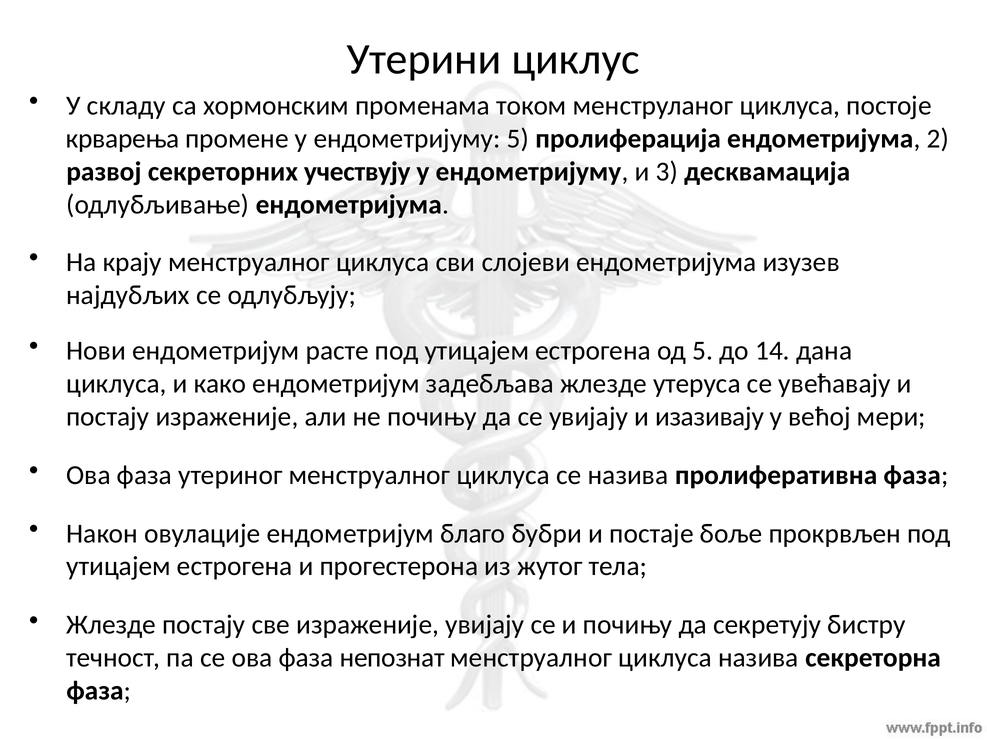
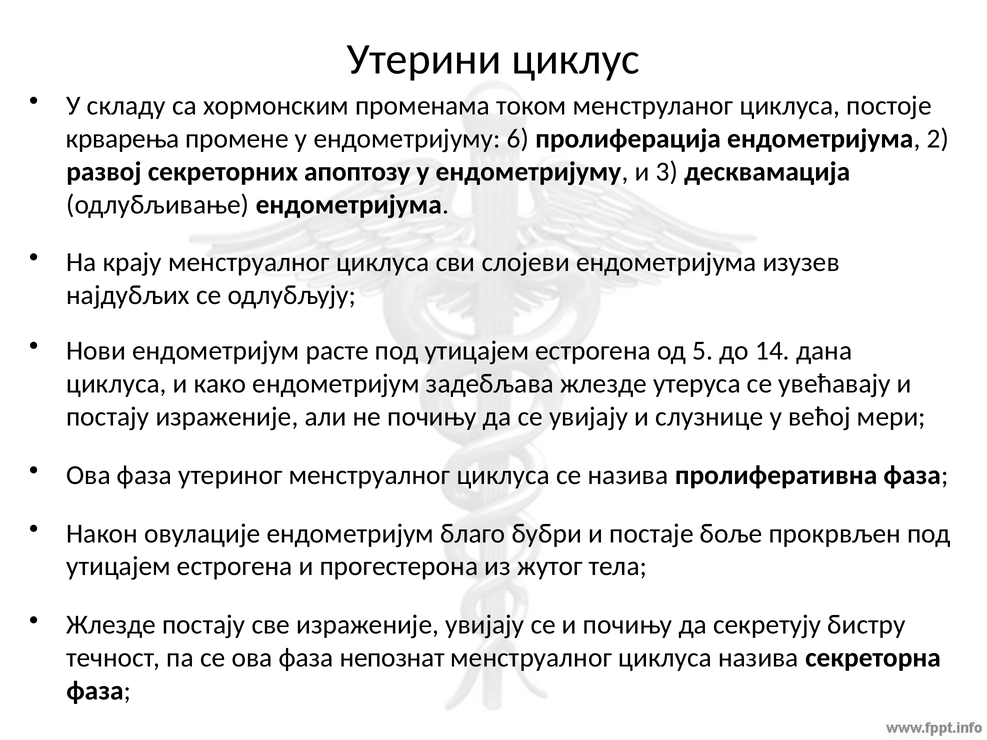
ендометријуму 5: 5 -> 6 (518, 139)
учествују: учествују -> апоптозу (357, 172)
изазивају: изазивају -> слузнице (709, 417)
